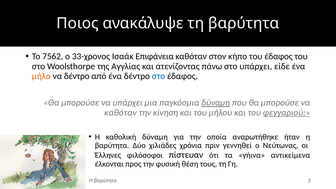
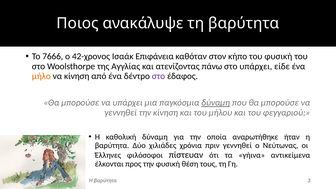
7562: 7562 -> 7666 (53, 56)
33-χρονος: 33-χρονος -> 42-χρονος (91, 56)
του έδαφος: έδαφος -> φυσική (278, 56)
να δέντρο: δέντρο -> κίνηση (77, 76)
στο colour: blue -> purple (158, 76)
καθόταν: καθόταν -> γεννηθεί (121, 113)
φεγγαριού underline: present -> none (287, 113)
